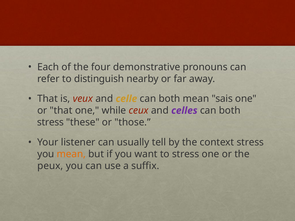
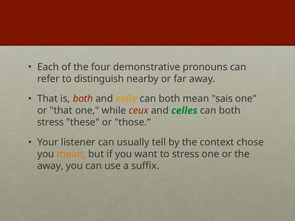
is veux: veux -> both (83, 99)
celles colour: purple -> green (184, 111)
context stress: stress -> chose (250, 142)
peux: peux -> away (50, 166)
